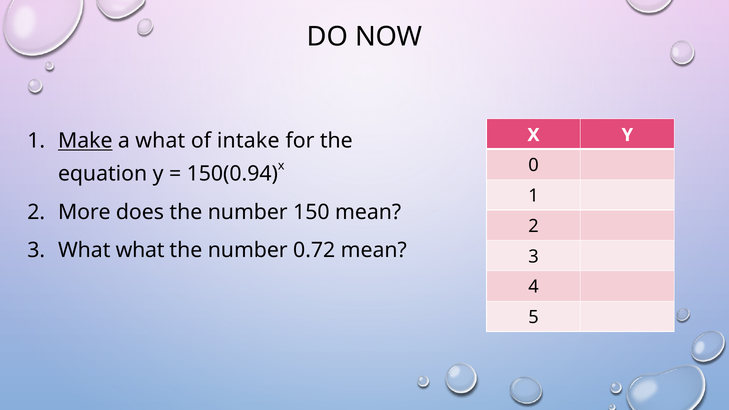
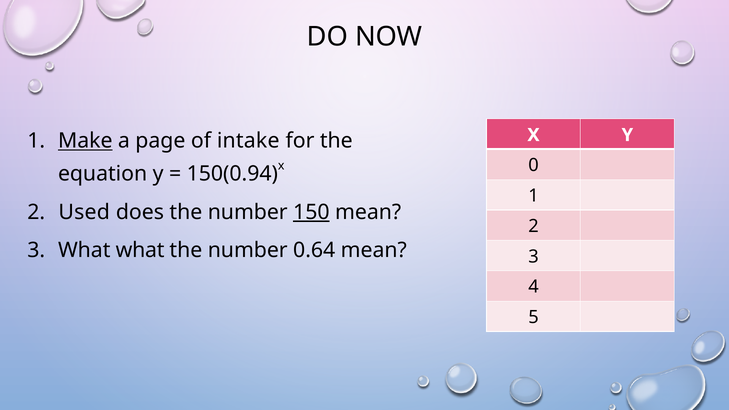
a what: what -> page (160, 141)
More: More -> Used (84, 212)
150 underline: none -> present (311, 212)
0.72: 0.72 -> 0.64 (314, 250)
